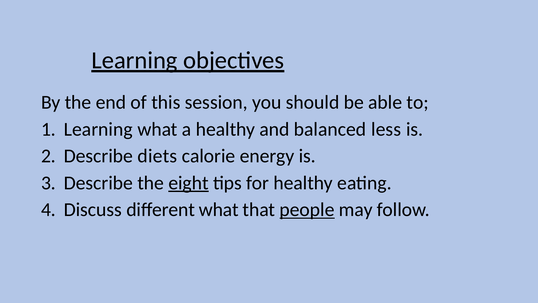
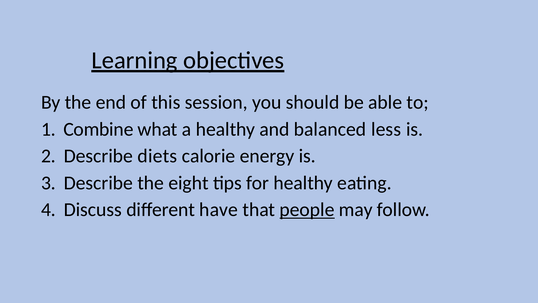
Learning: Learning -> Combine (98, 129)
eight underline: present -> none (189, 183)
different what: what -> have (219, 210)
